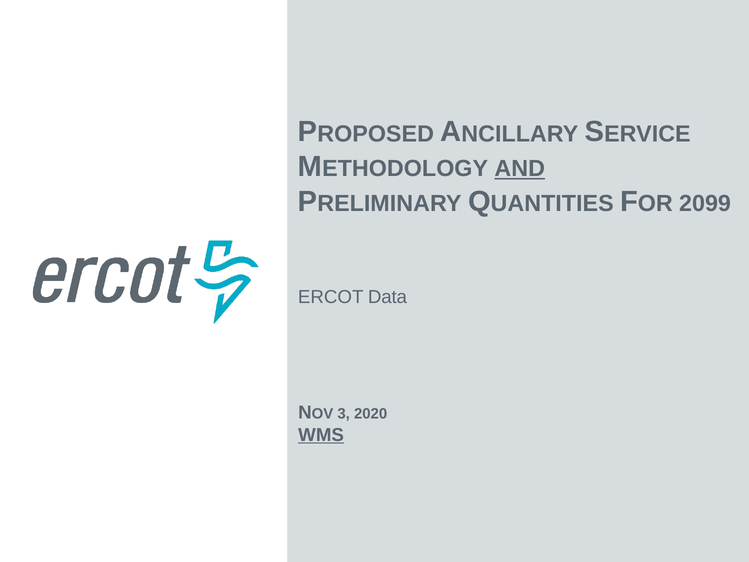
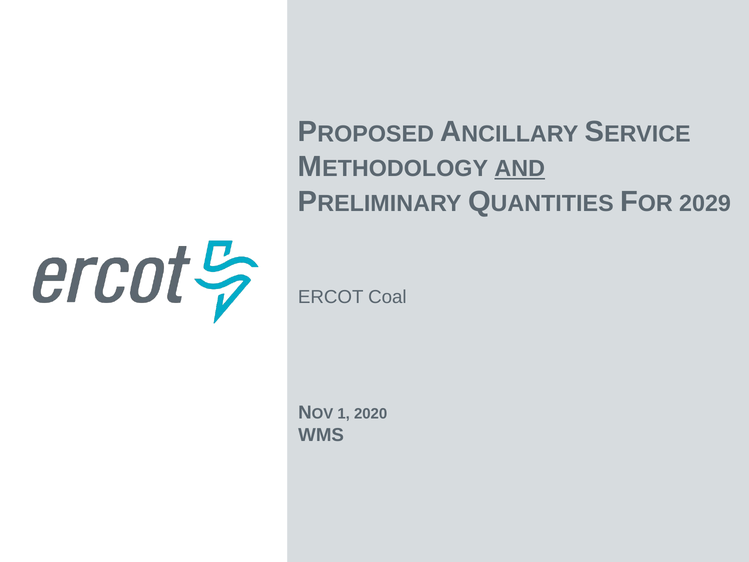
2099: 2099 -> 2029 (705, 204)
Data: Data -> Coal (387, 297)
3: 3 -> 1 (344, 414)
WMS underline: present -> none (321, 435)
